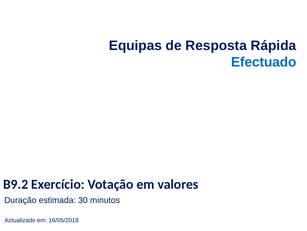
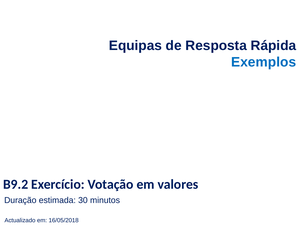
Efectuado: Efectuado -> Exemplos (264, 62)
